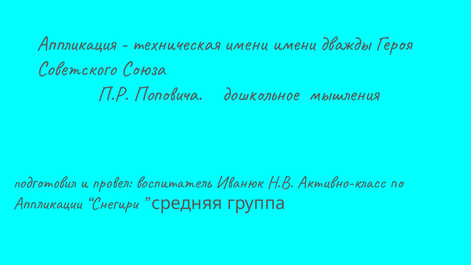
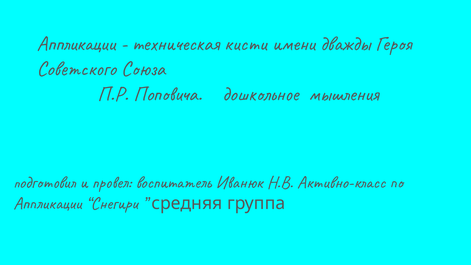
Аппликация: Аппликация -> Аппликации (76, 44)
техническая имени: имени -> кисти (246, 44)
